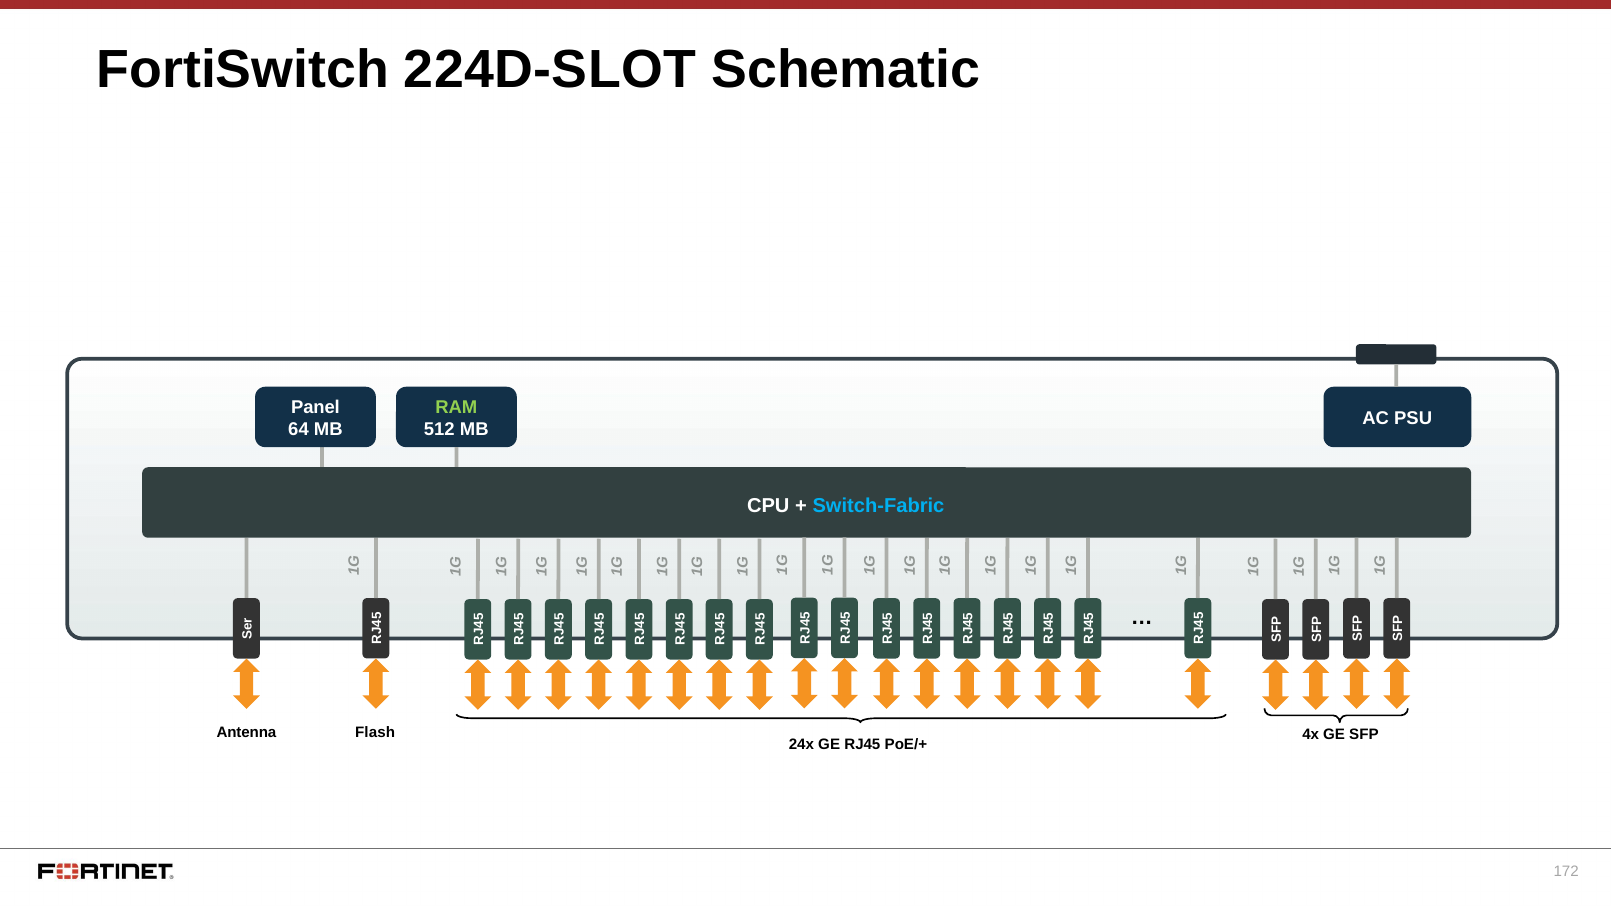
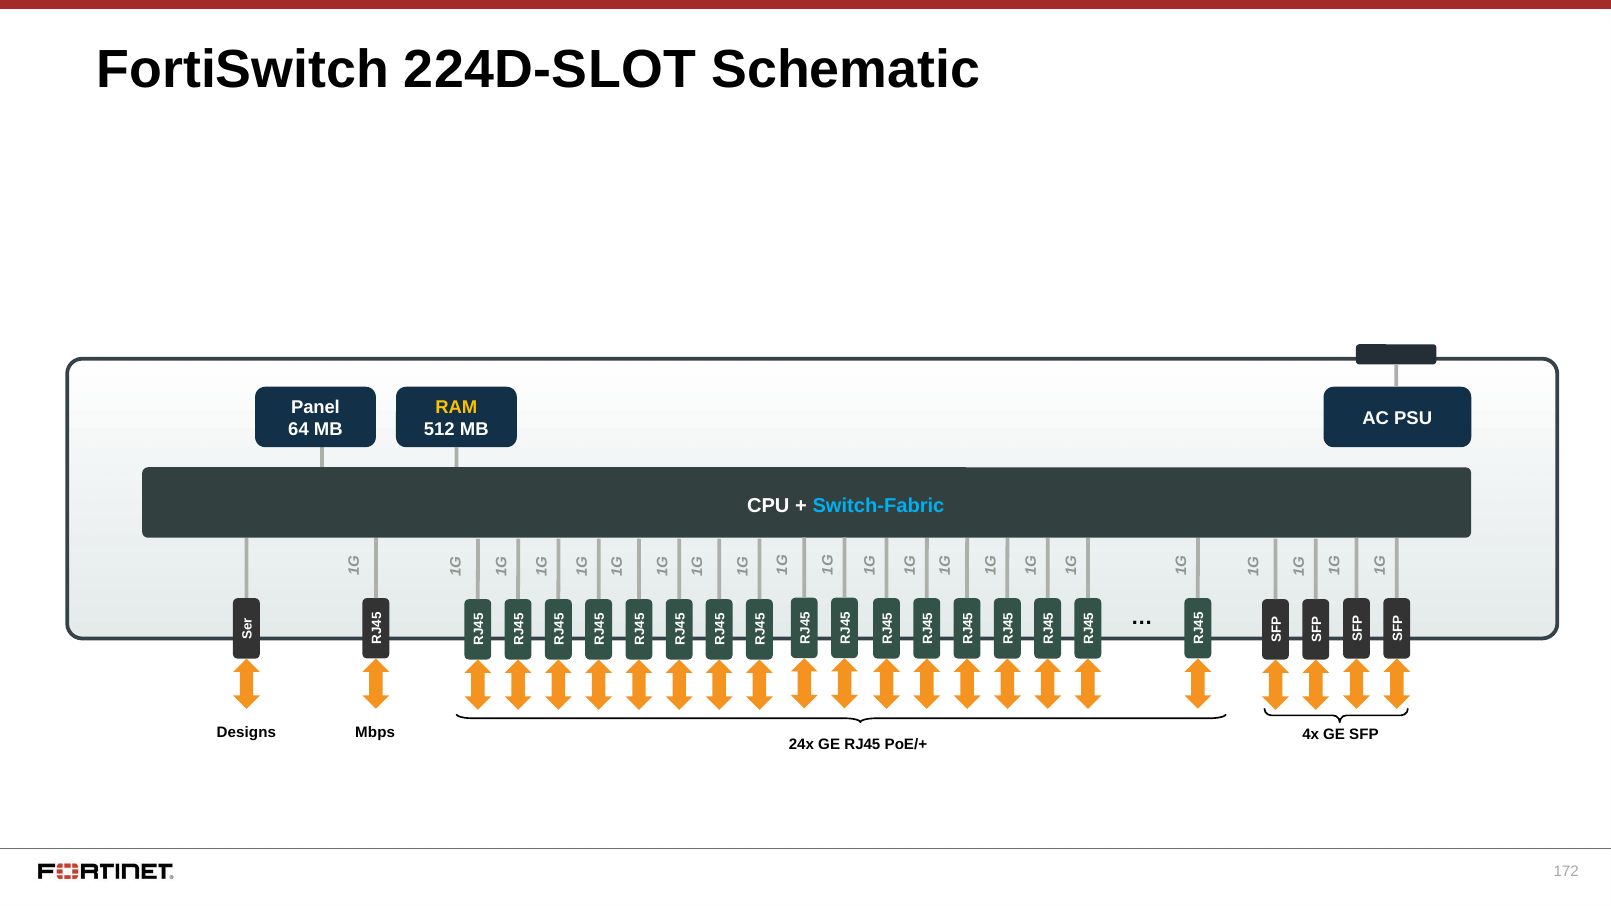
RAM colour: light green -> yellow (456, 407)
Antenna: Antenna -> Designs (246, 732)
Flash: Flash -> Mbps (375, 732)
